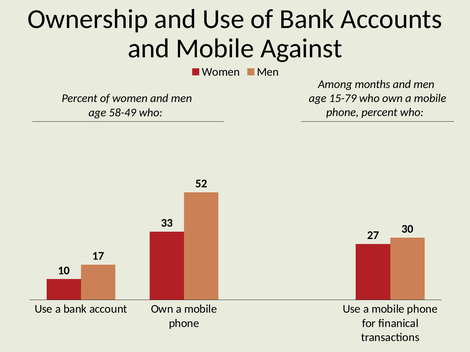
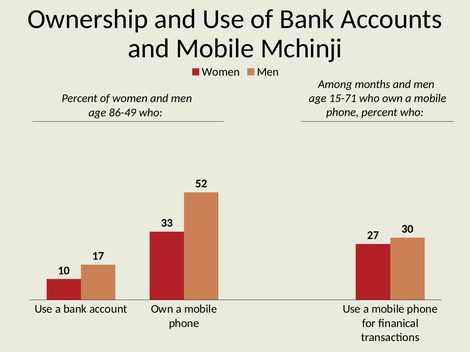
Against: Against -> Mchinji (301, 49)
15-79: 15-79 -> 15-71 (343, 98)
58-49: 58-49 -> 86-49 (122, 113)
